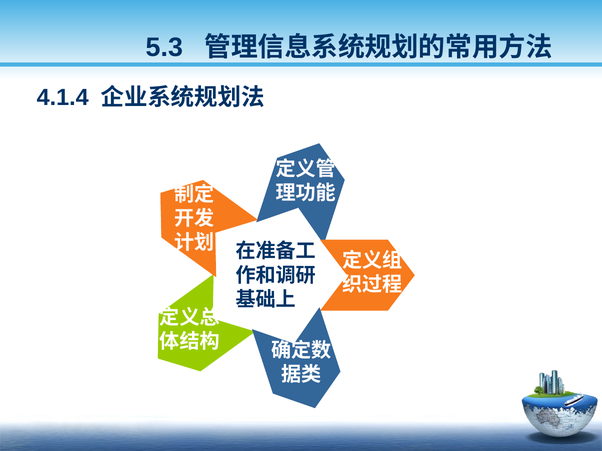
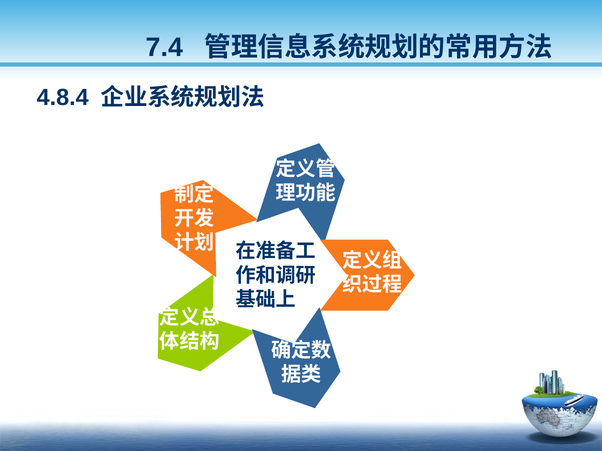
5.3: 5.3 -> 7.4 (164, 48)
4.1.4: 4.1.4 -> 4.8.4 (63, 97)
